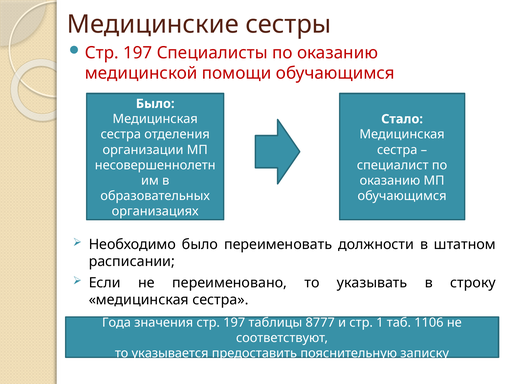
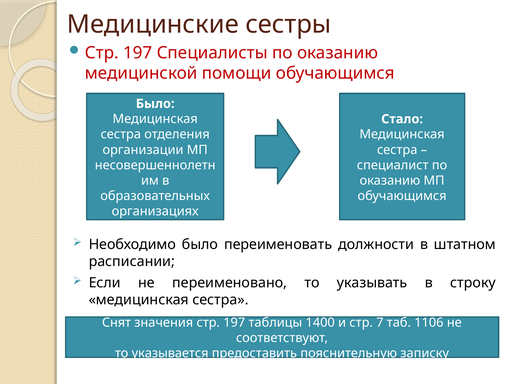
Года: Года -> Снят (117, 323)
8777: 8777 -> 1400 (320, 323)
1: 1 -> 7 (380, 323)
